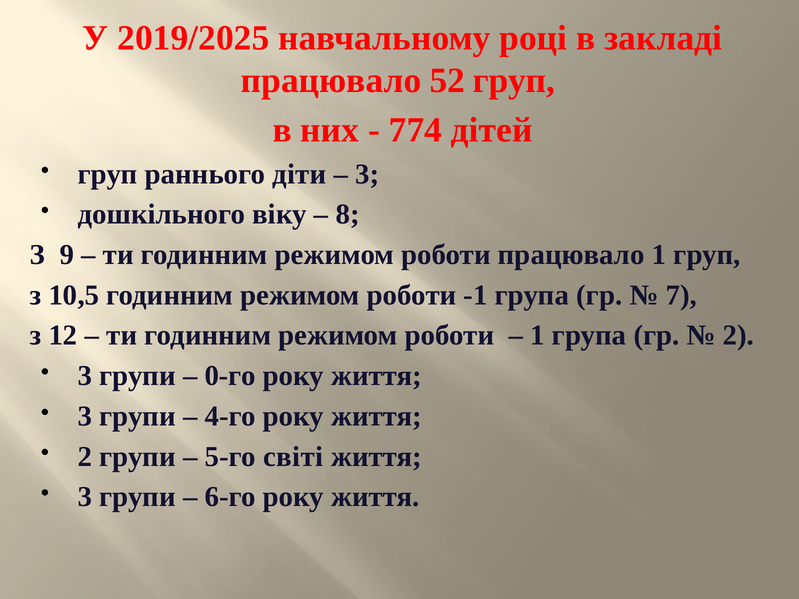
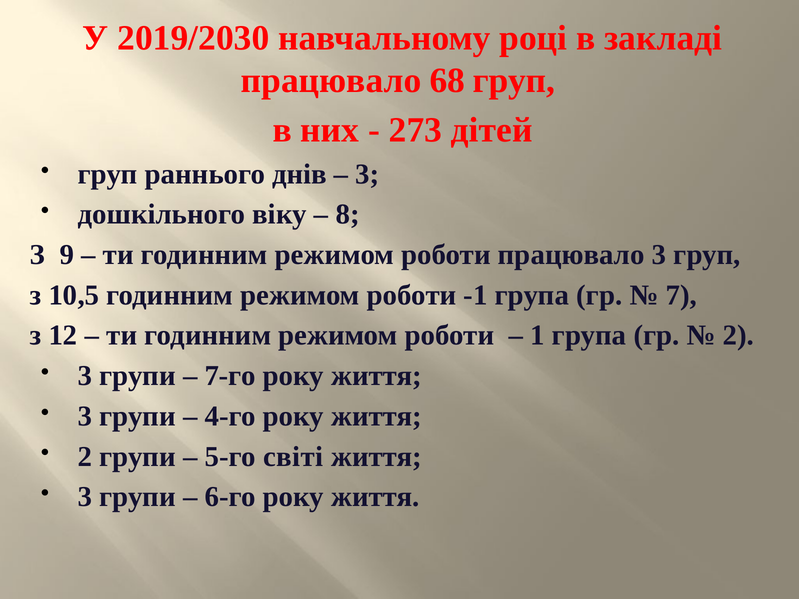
2019/2025: 2019/2025 -> 2019/2030 (193, 38)
52: 52 -> 68 (447, 81)
774: 774 -> 273 (415, 130)
діти: діти -> днів (299, 174)
працювало 1: 1 -> 3 (659, 255)
0-го: 0-го -> 7-го (230, 376)
